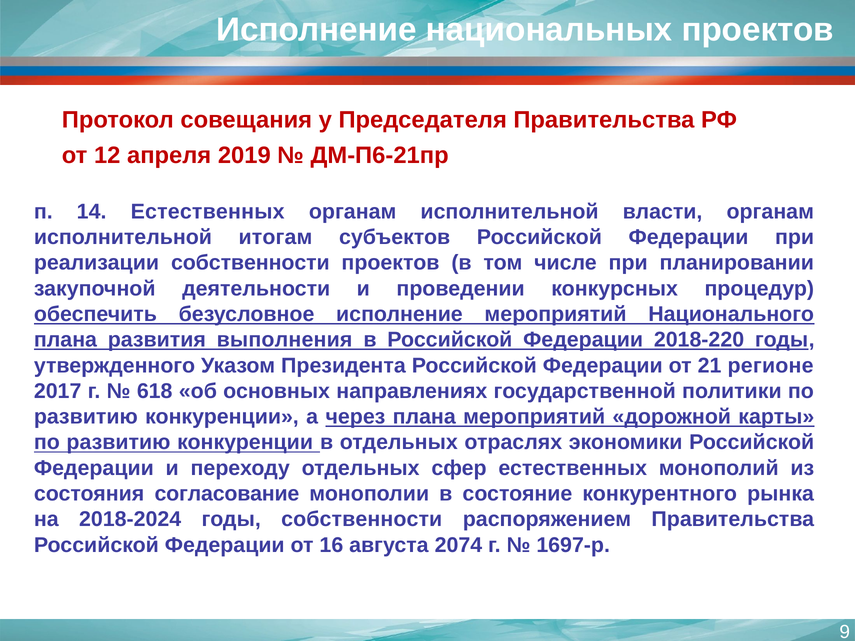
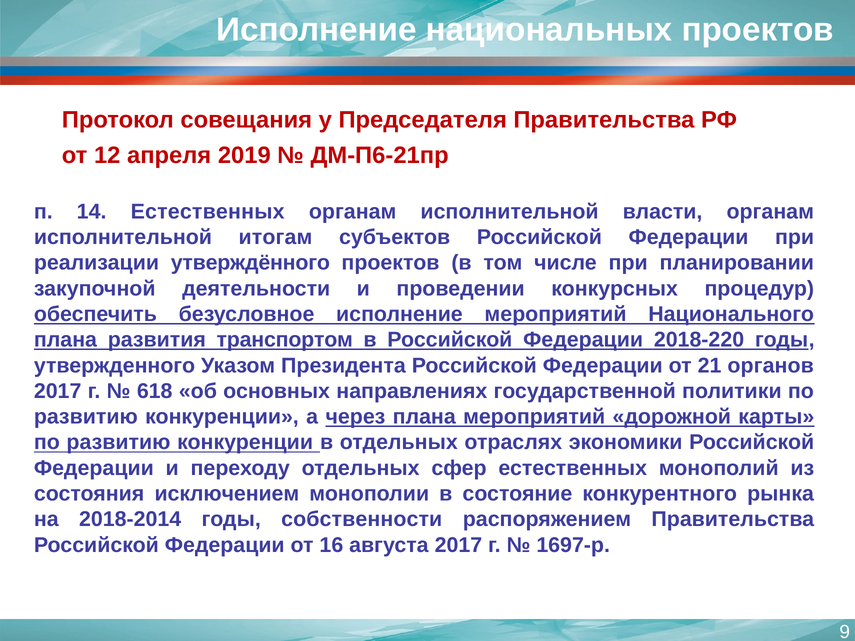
реализации собственности: собственности -> утверждённого (250, 263)
выполнения: выполнения -> транспортом (285, 340)
регионе: регионе -> органов (771, 366)
согласование: согласование -> исключением (227, 494)
2018-2024: 2018-2024 -> 2018-2014 (130, 520)
августа 2074: 2074 -> 2017 (458, 545)
